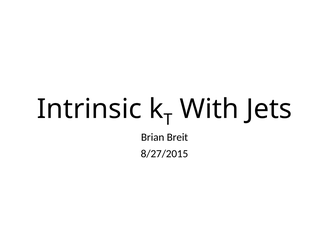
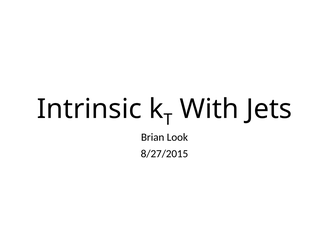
Breit: Breit -> Look (177, 137)
